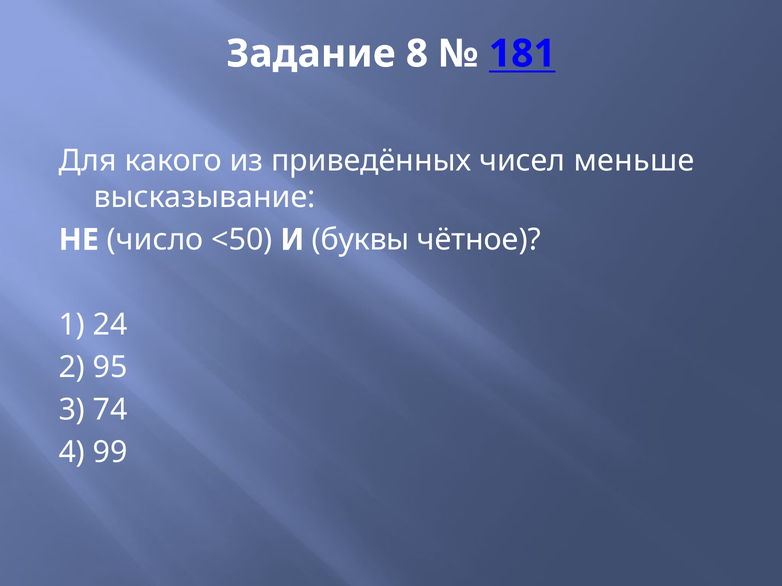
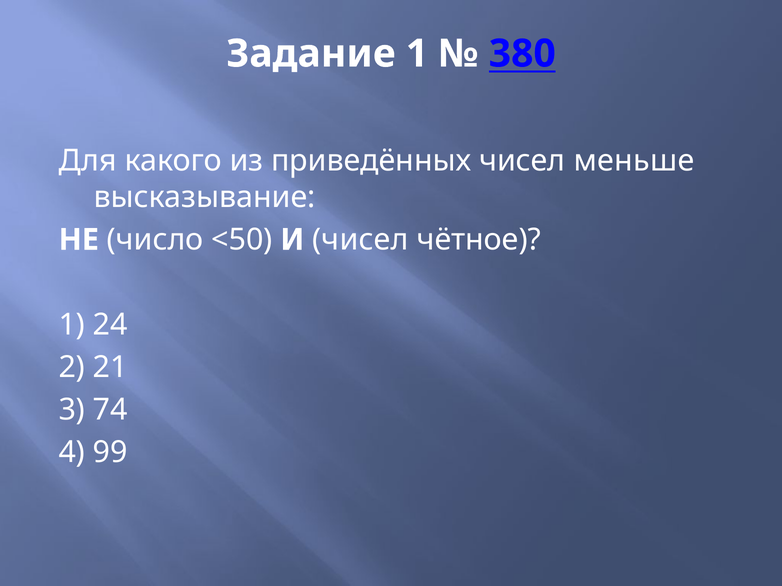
Задание 8: 8 -> 1 (417, 54)
181: 181 -> 380 (522, 54)
И буквы: буквы -> чисел (360, 240)
95: 95 -> 21 (110, 368)
